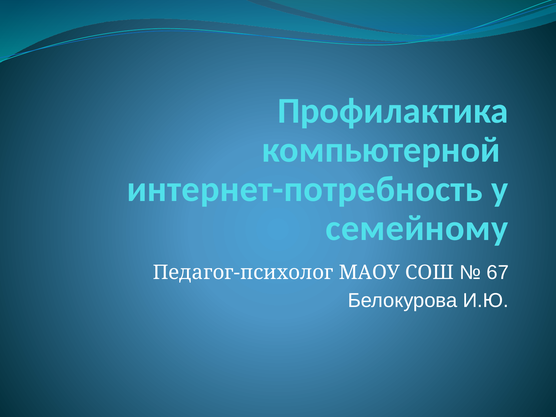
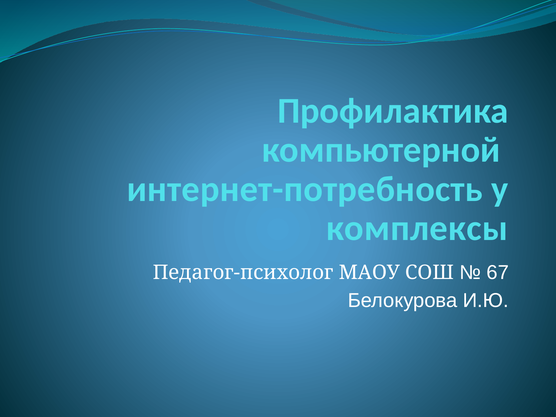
семейному: семейному -> комплексы (417, 228)
